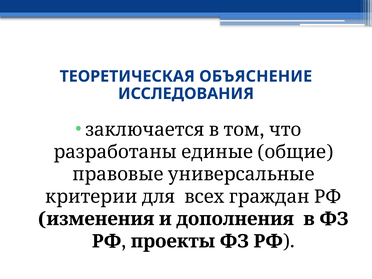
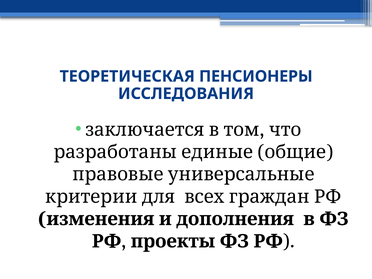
ОБЪЯСНЕНИЕ: ОБЪЯСНЕНИЕ -> ПЕНСИОНЕРЫ (256, 76)
